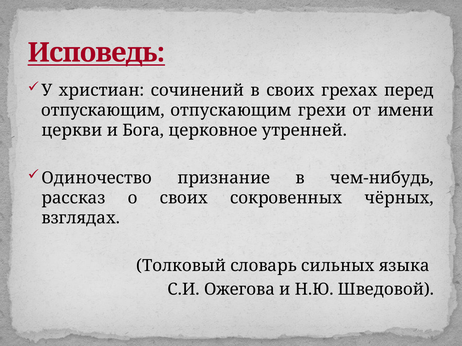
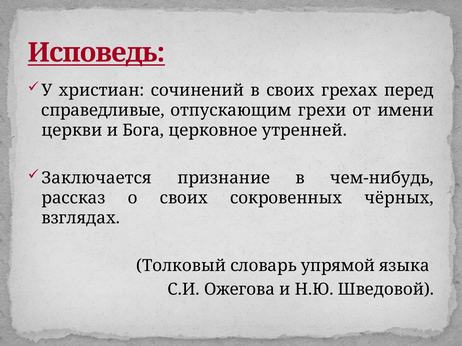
отпускающим: отпускающим -> справедливые (103, 110)
Одиночество: Одиночество -> Заключается (97, 178)
сильных: сильных -> упрямой (338, 266)
